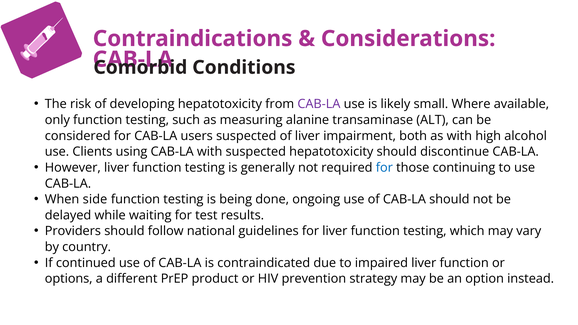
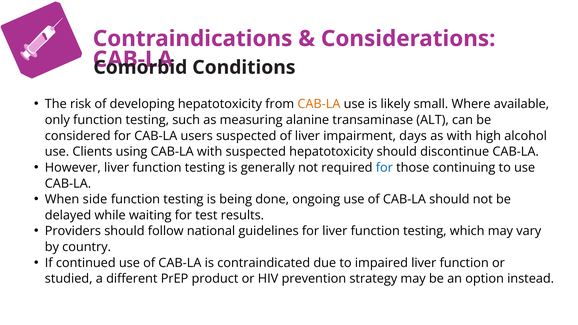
CAB-LA colour: purple -> orange (319, 104)
both: both -> days (413, 136)
options: options -> studied (69, 279)
